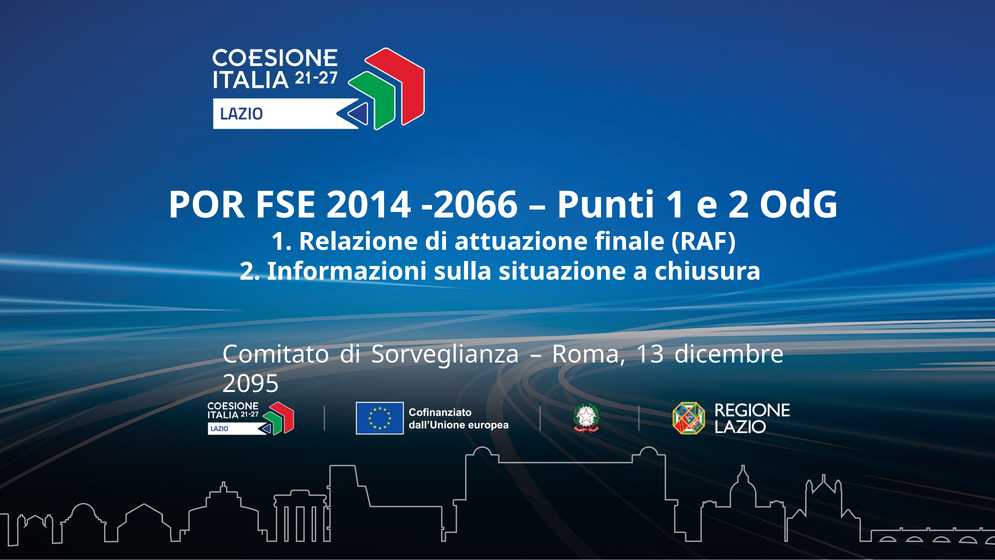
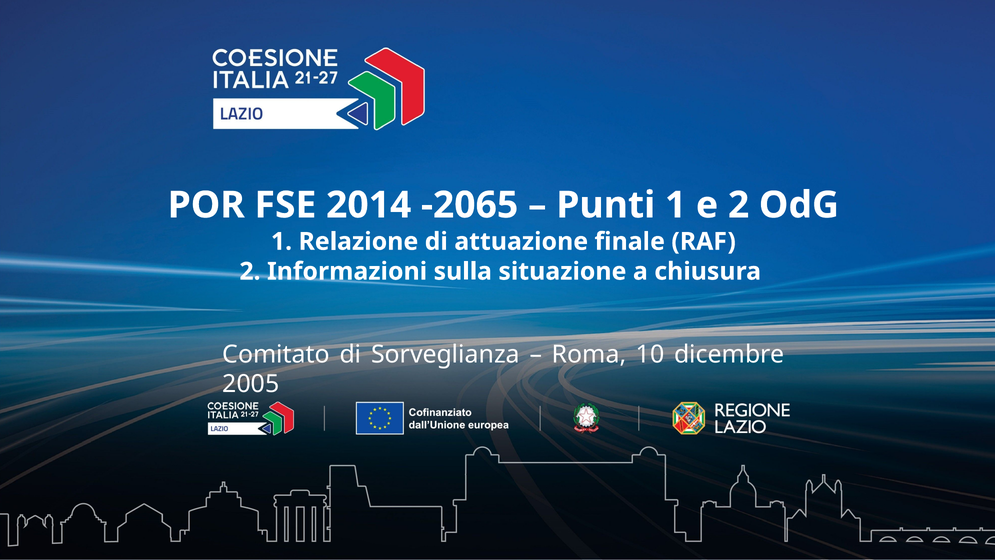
-2066: -2066 -> -2065 (470, 205)
13: 13 -> 10 (650, 354)
2095: 2095 -> 2005 (251, 384)
